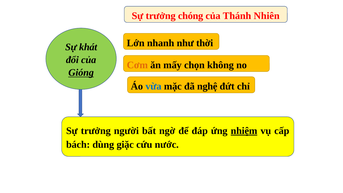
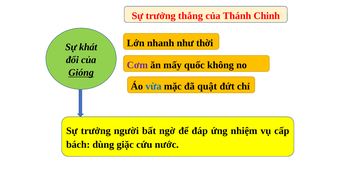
chóng: chóng -> thắng (191, 16)
Nhiên: Nhiên -> Chinh (267, 16)
Cơm colour: orange -> purple (137, 65)
chọn: chọn -> quốc (194, 65)
nghệ: nghệ -> quật (207, 86)
nhiệm underline: present -> none (244, 131)
